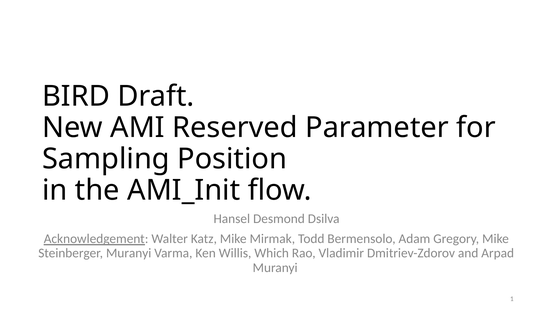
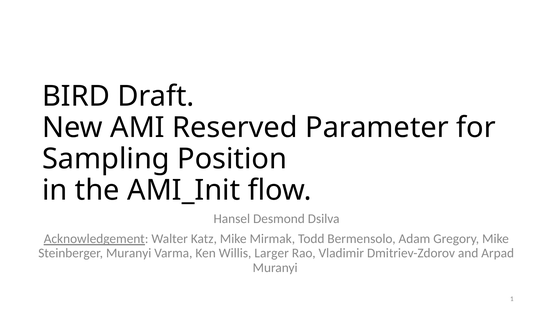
Which: Which -> Larger (272, 253)
